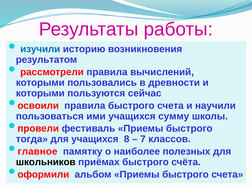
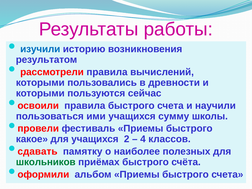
тогда: тогда -> какое (32, 139)
8: 8 -> 2 (127, 139)
7: 7 -> 4 (143, 139)
главное: главное -> сдавать (38, 151)
школьников colour: black -> green (46, 162)
